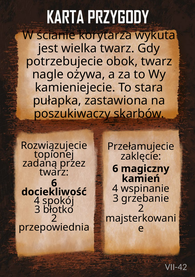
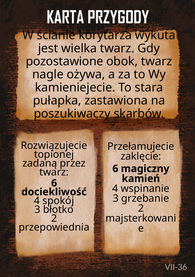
potrzebujecie: potrzebujecie -> pozostawione (65, 61)
VII-42: VII-42 -> VII-36 (176, 267)
